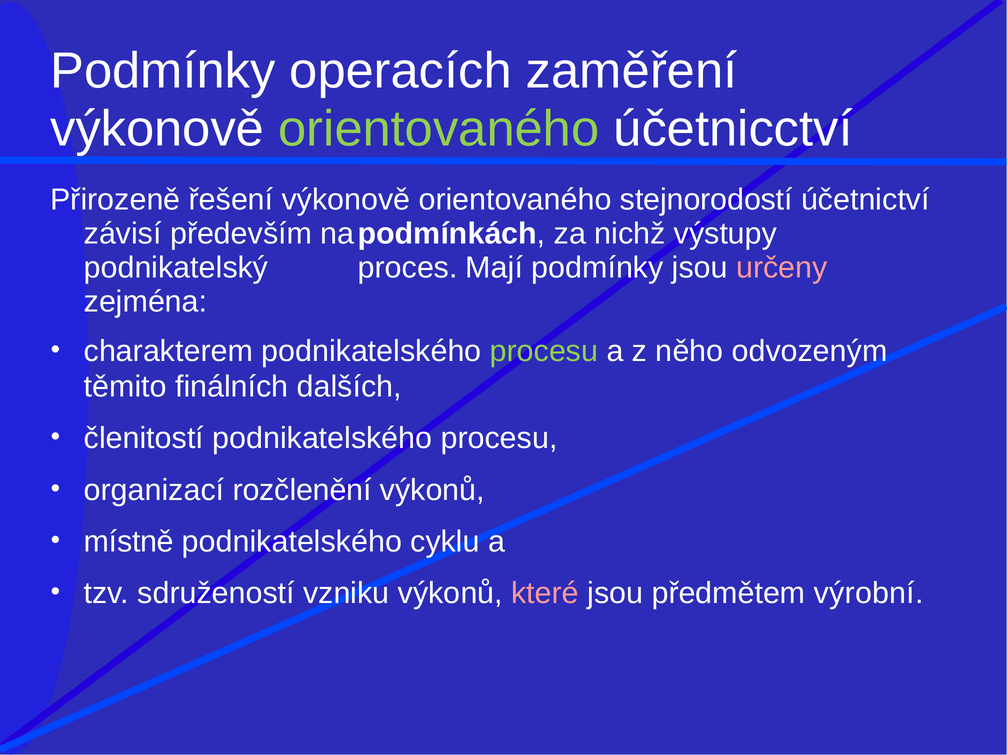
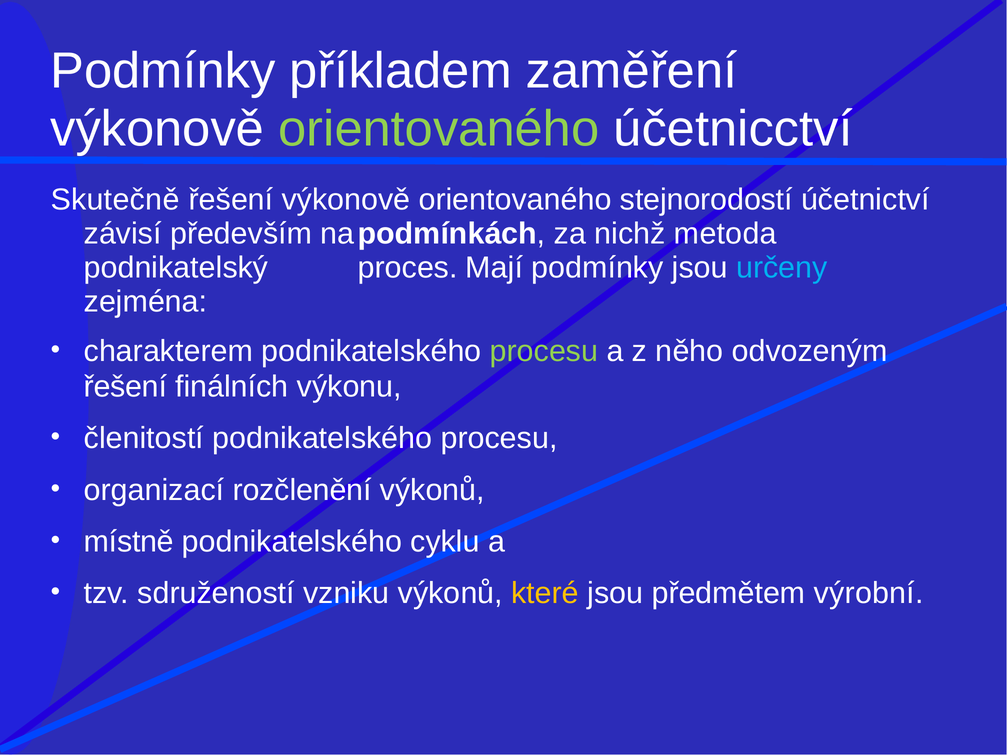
operacích: operacích -> příkladem (401, 71)
Přirozeně: Přirozeně -> Skutečně (115, 200)
výstupy: výstupy -> metoda (725, 234)
určeny colour: pink -> light blue (782, 268)
těmito: těmito -> řešení (125, 387)
dalších: dalších -> výkonu (349, 387)
které colour: pink -> yellow (545, 594)
